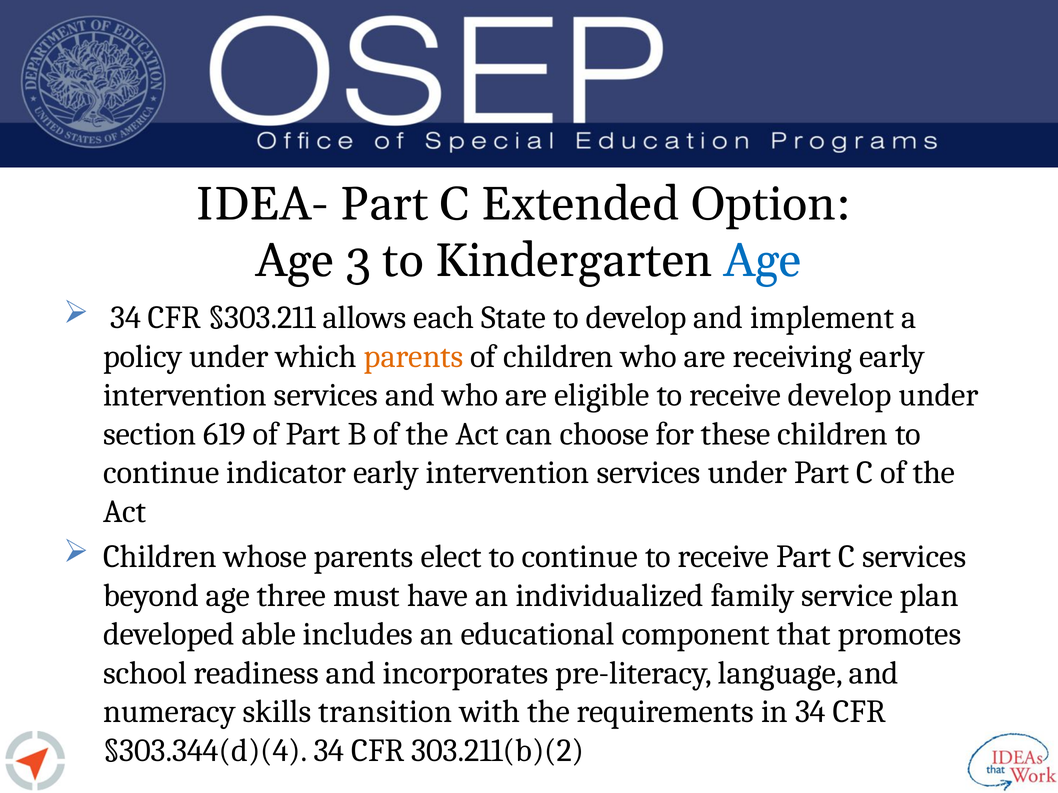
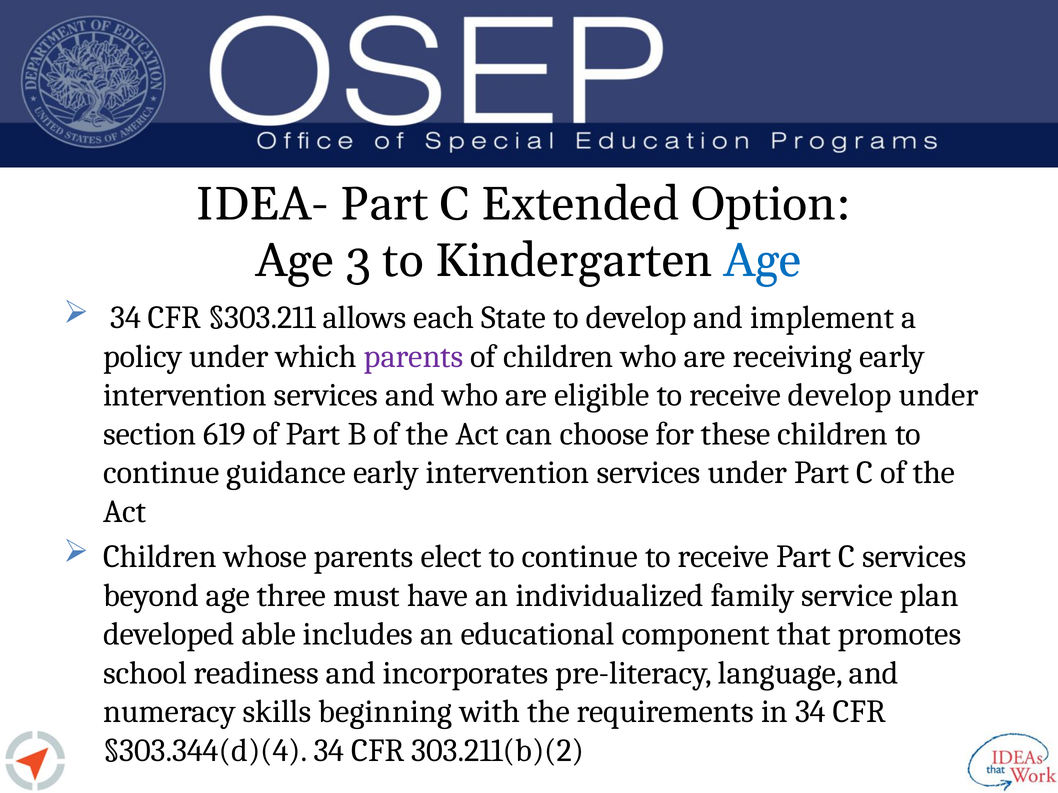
parents colour: orange -> purple (414, 357)
indicator: indicator -> guidance (286, 473)
transition: transition -> beginning (385, 712)
